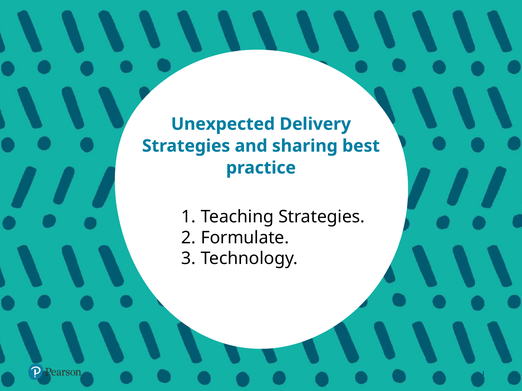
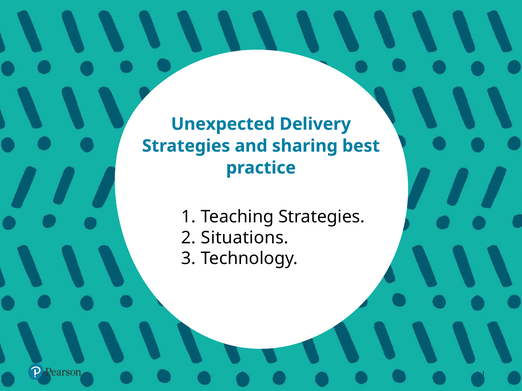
Formulate: Formulate -> Situations (245, 238)
